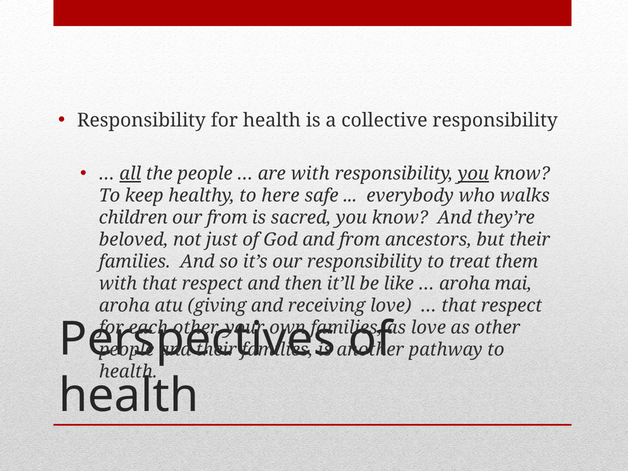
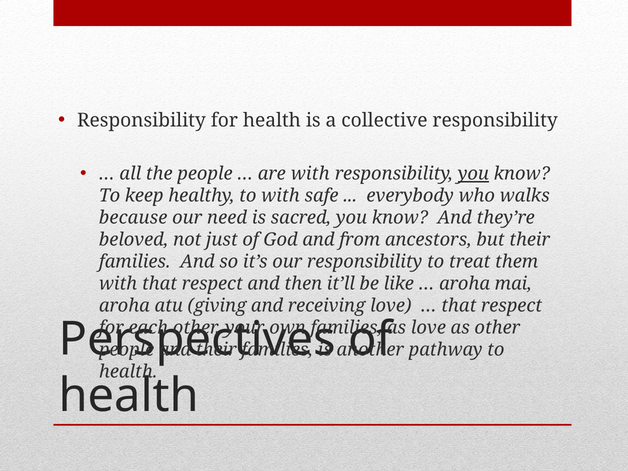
all underline: present -> none (130, 174)
to here: here -> with (280, 196)
children: children -> because (133, 218)
our from: from -> need (227, 218)
